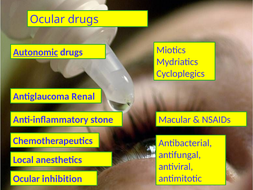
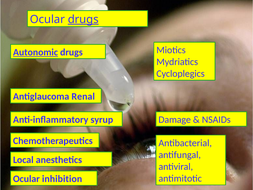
drugs underline: none -> present (83, 19)
stone: stone -> syrup (102, 120)
Macular: Macular -> Damage (175, 120)
